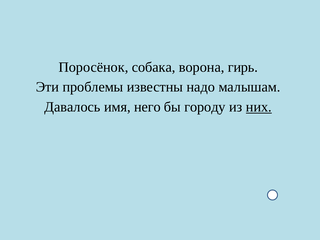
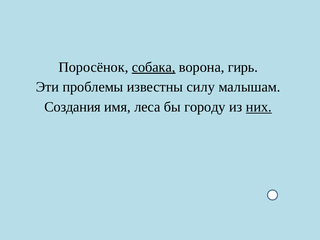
собака underline: none -> present (154, 67)
надо: надо -> силу (201, 87)
Давалось: Давалось -> Создания (73, 107)
него: него -> леса (147, 107)
